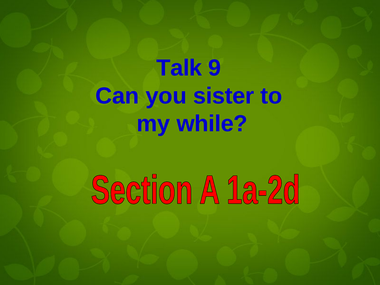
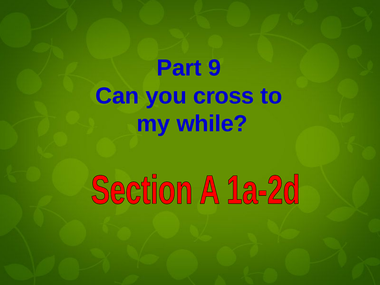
Talk: Talk -> Part (179, 68)
sister: sister -> cross (224, 96)
